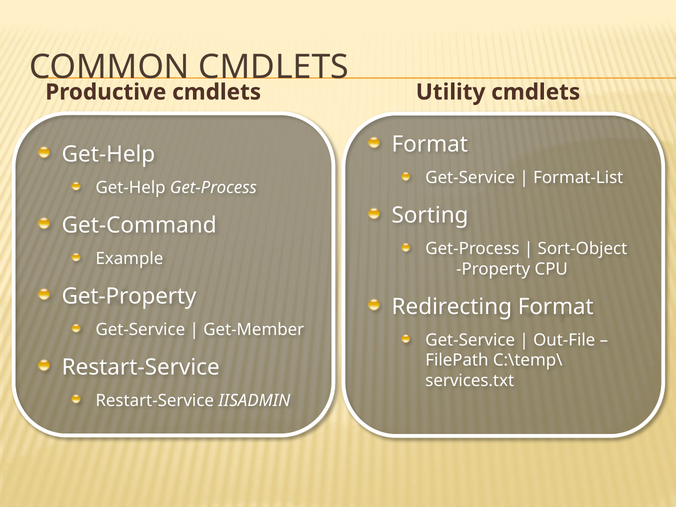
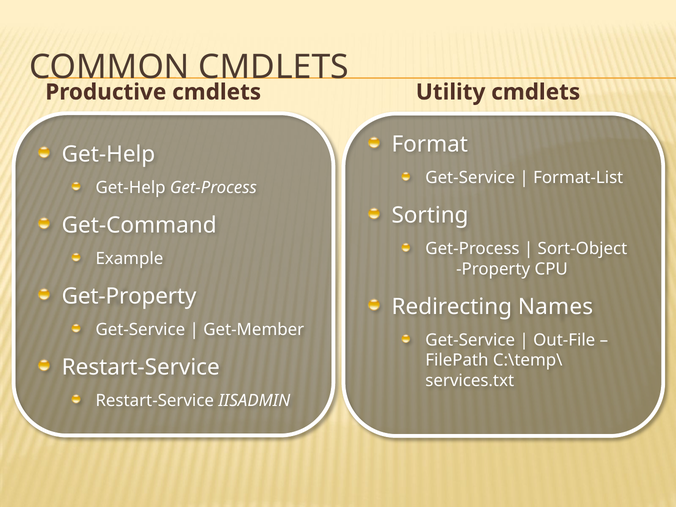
Redirecting Format: Format -> Names (556, 307)
